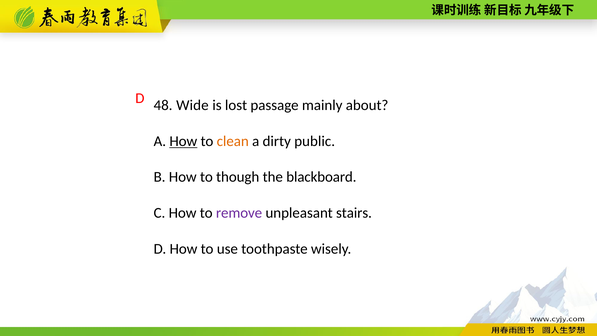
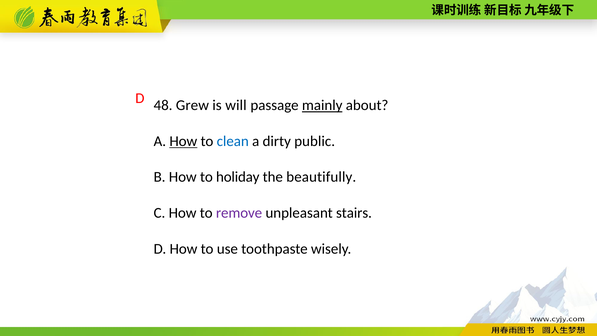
Wide: Wide -> Grew (192, 105)
lost: lost -> will (236, 105)
mainly underline: none -> present (322, 105)
clean colour: orange -> blue (233, 141)
though: though -> holiday (238, 177)
blackboard: blackboard -> beautifully (321, 177)
